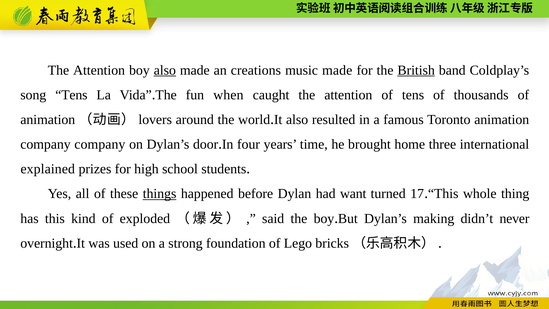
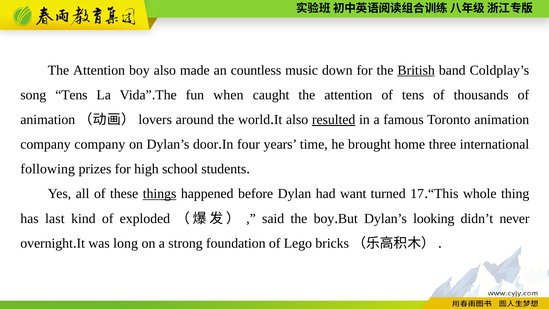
also underline: present -> none (165, 70)
creations: creations -> countless (256, 70)
music made: made -> down (337, 70)
resulted underline: none -> present (334, 120)
explained: explained -> following (48, 169)
has this: this -> last (55, 218)
making: making -> looking (434, 218)
used: used -> long (126, 243)
